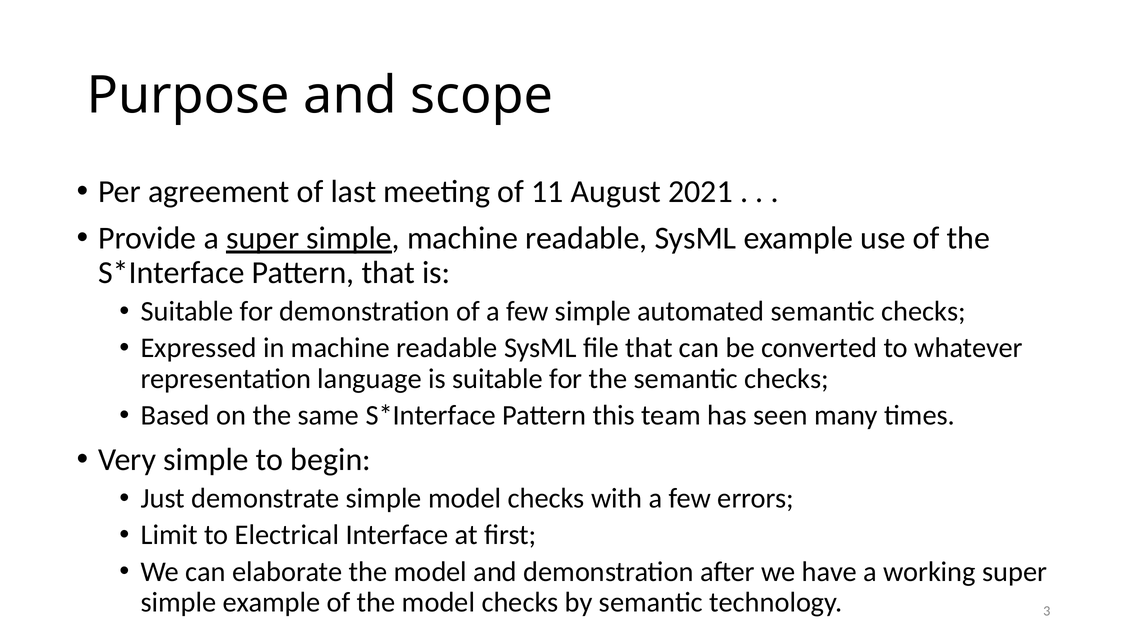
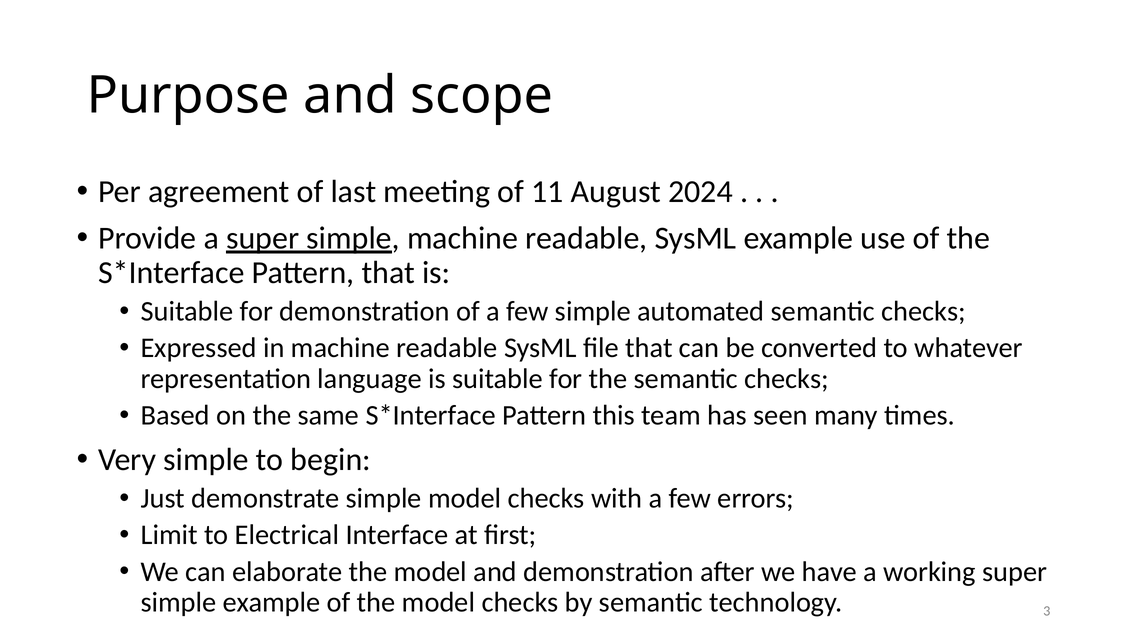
2021: 2021 -> 2024 (700, 192)
